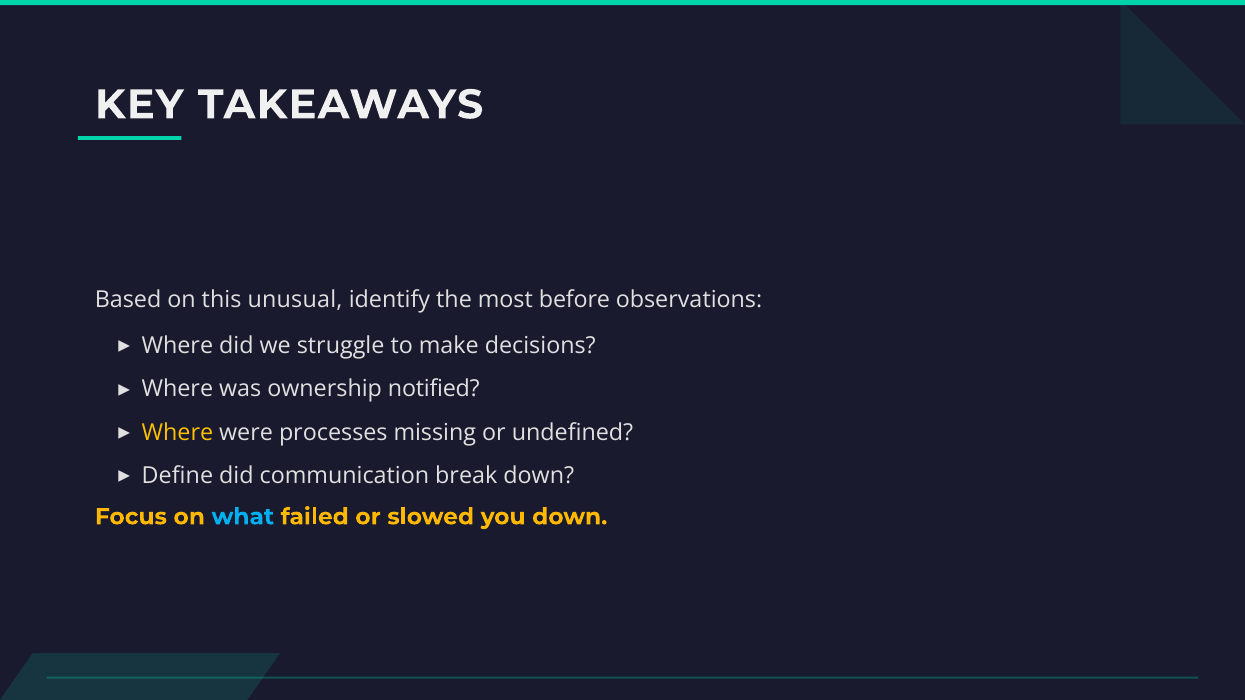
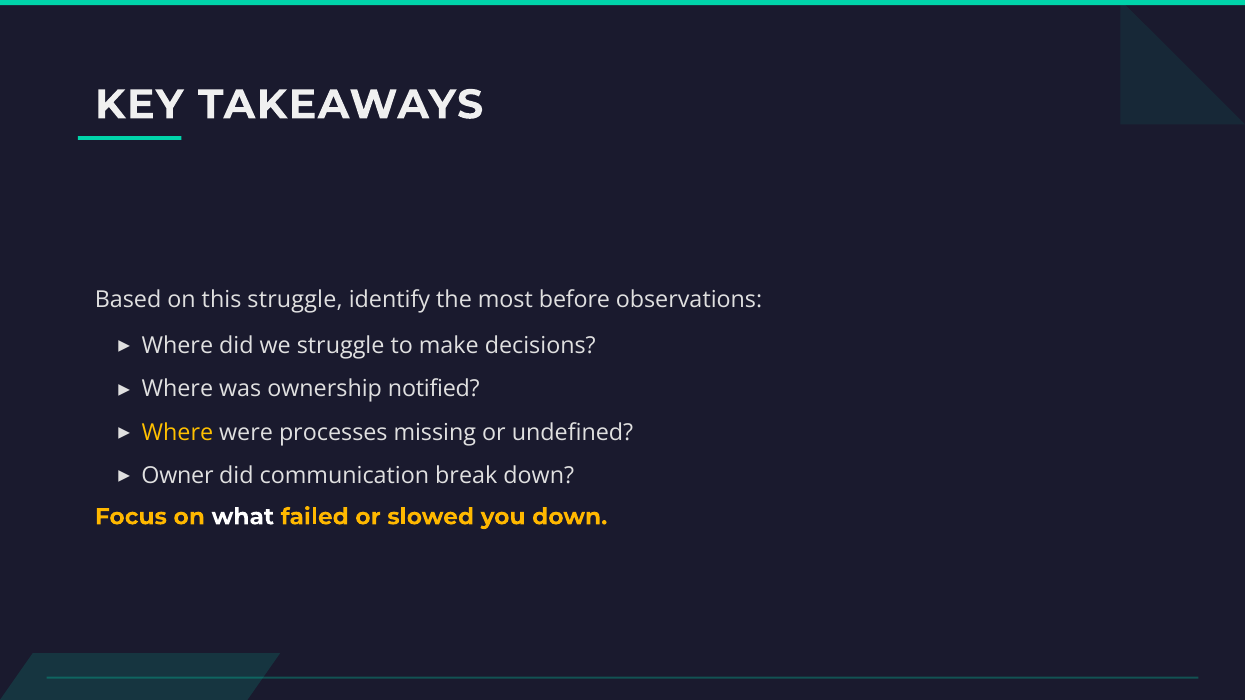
this unusual: unusual -> struggle (295, 300)
Define: Define -> Owner (178, 476)
what colour: light blue -> white (243, 517)
